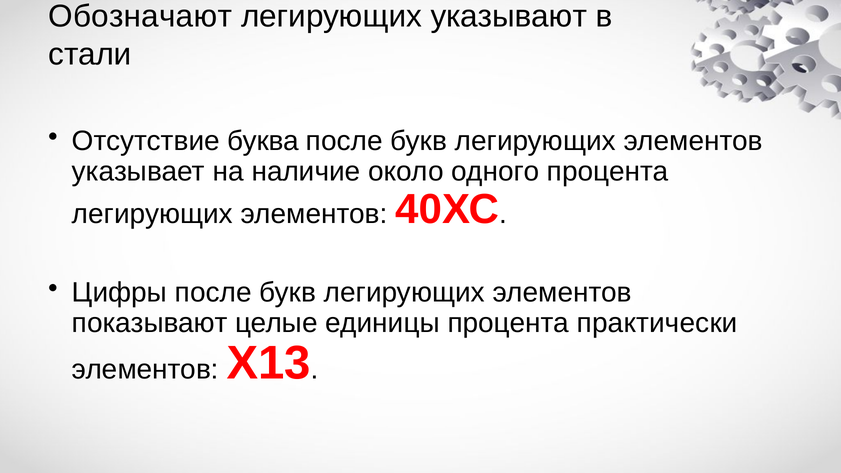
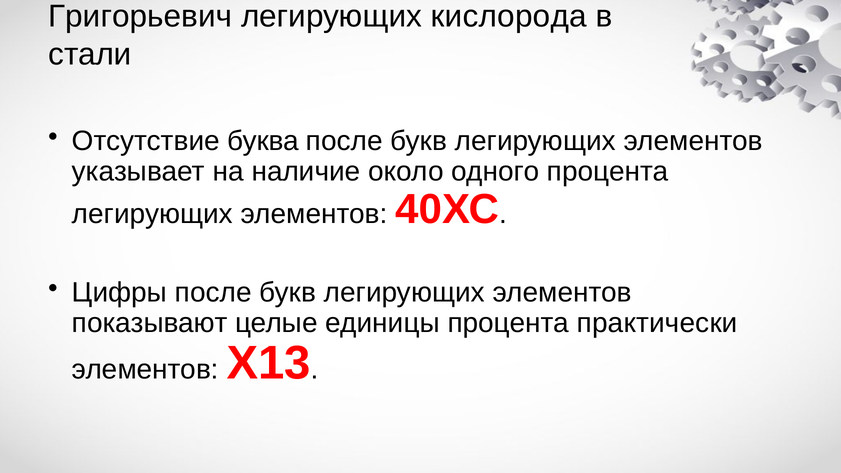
Обозначают: Обозначают -> Григорьевич (140, 17)
указывают: указывают -> кислорода (509, 17)
